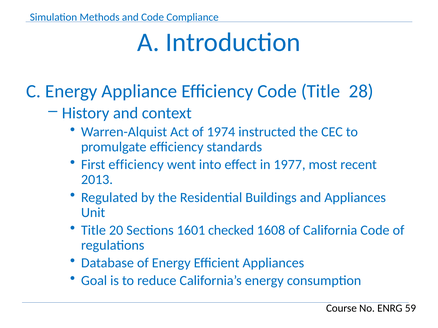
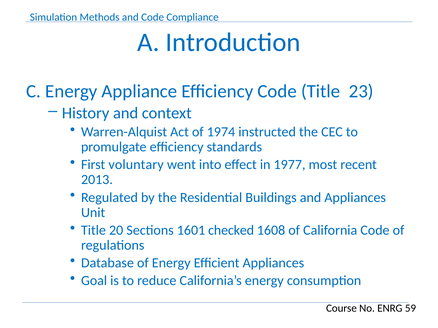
28: 28 -> 23 (361, 91)
First efficiency: efficiency -> voluntary (136, 165)
